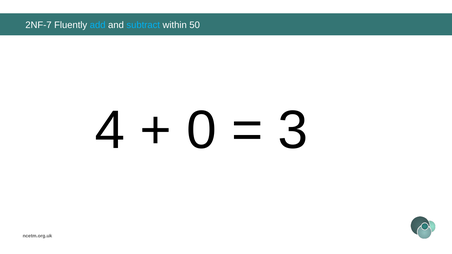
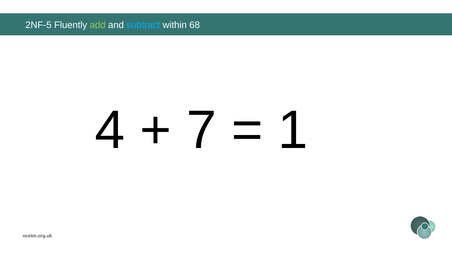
2NF-7: 2NF-7 -> 2NF-5 (39, 25)
add colour: light blue -> light green (98, 25)
50: 50 -> 68 (195, 25)
0: 0 -> 7 (201, 130)
3: 3 -> 1 (293, 130)
